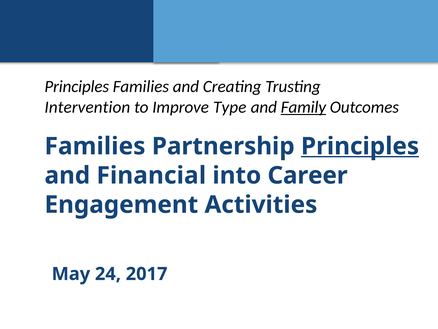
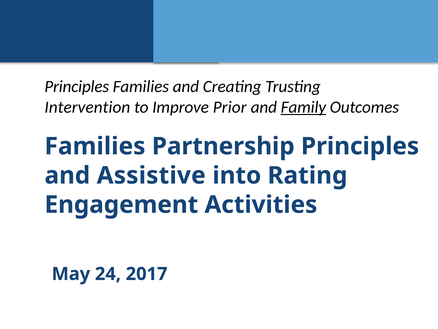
Type: Type -> Prior (230, 107)
Principles underline: present -> none (360, 146)
Financial: Financial -> Assistive (151, 175)
Career: Career -> Rating (307, 175)
